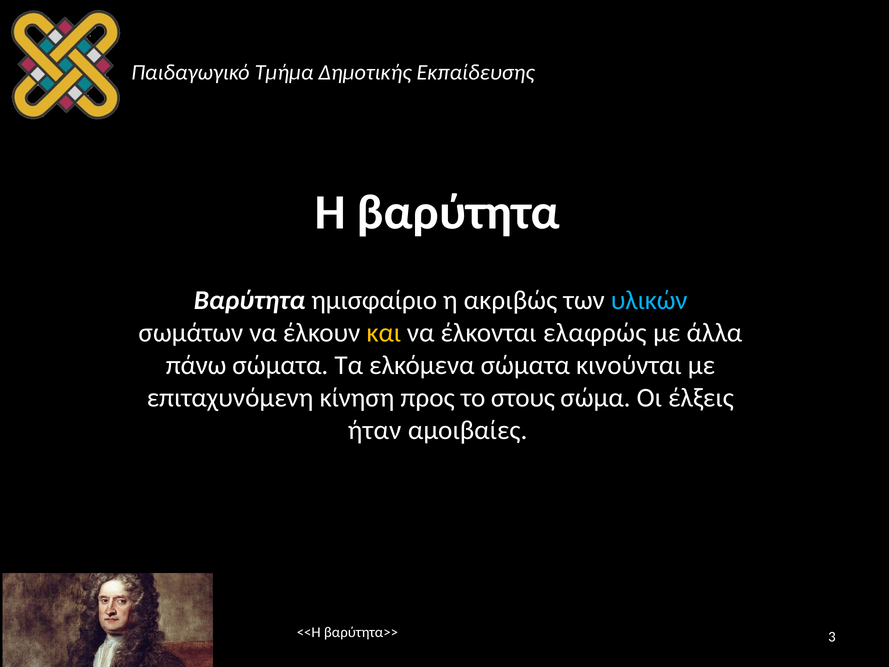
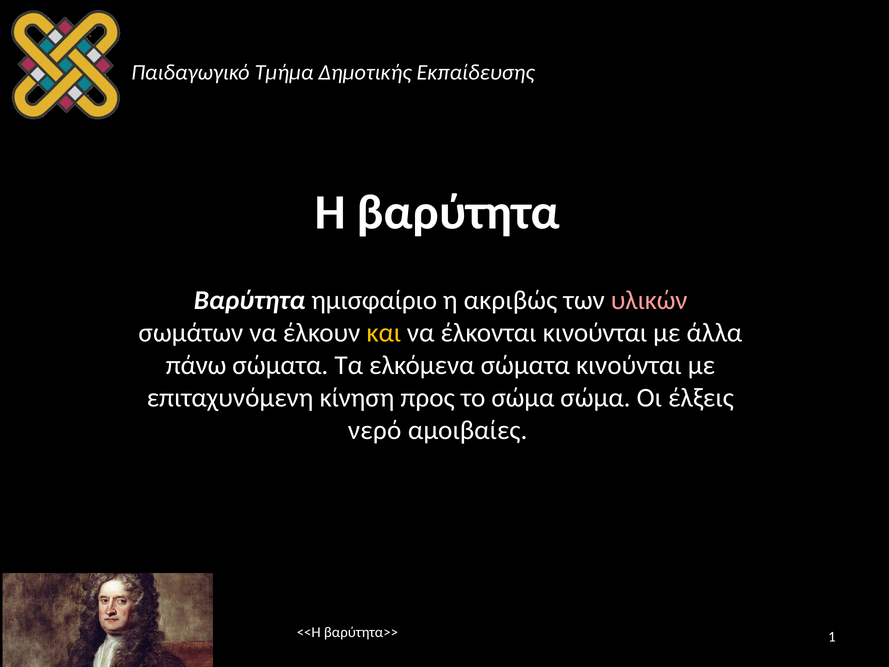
υλικών colour: light blue -> pink (649, 300)
έλκονται ελαφρώς: ελαφρώς -> κινούνται (595, 333)
το στους: στους -> σώμα (523, 398)
ήταν: ήταν -> νερό (375, 430)
3: 3 -> 1 (832, 637)
